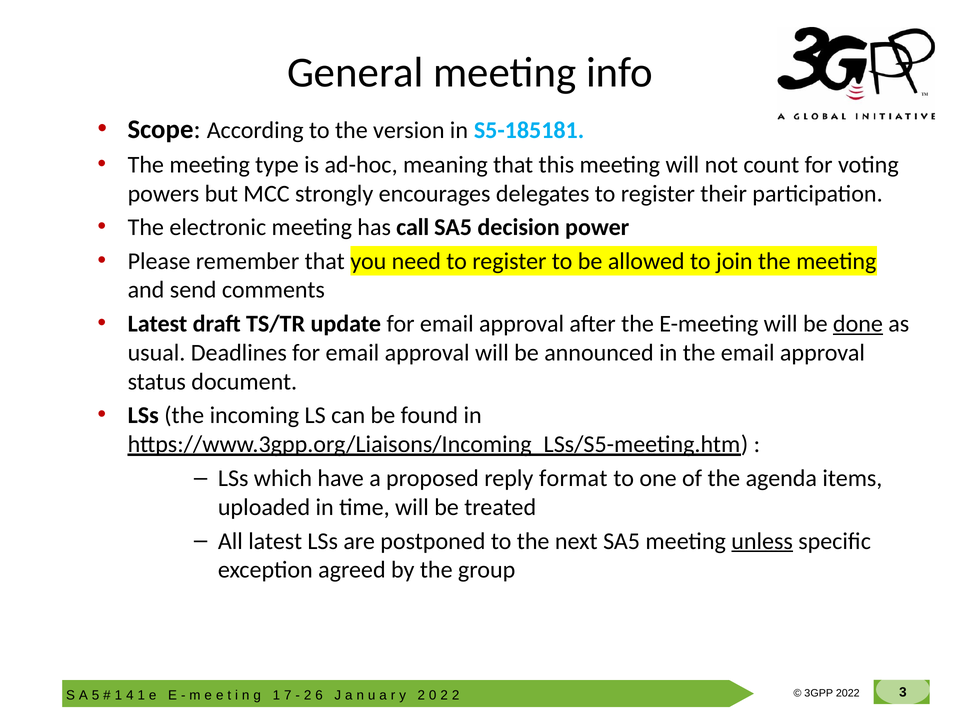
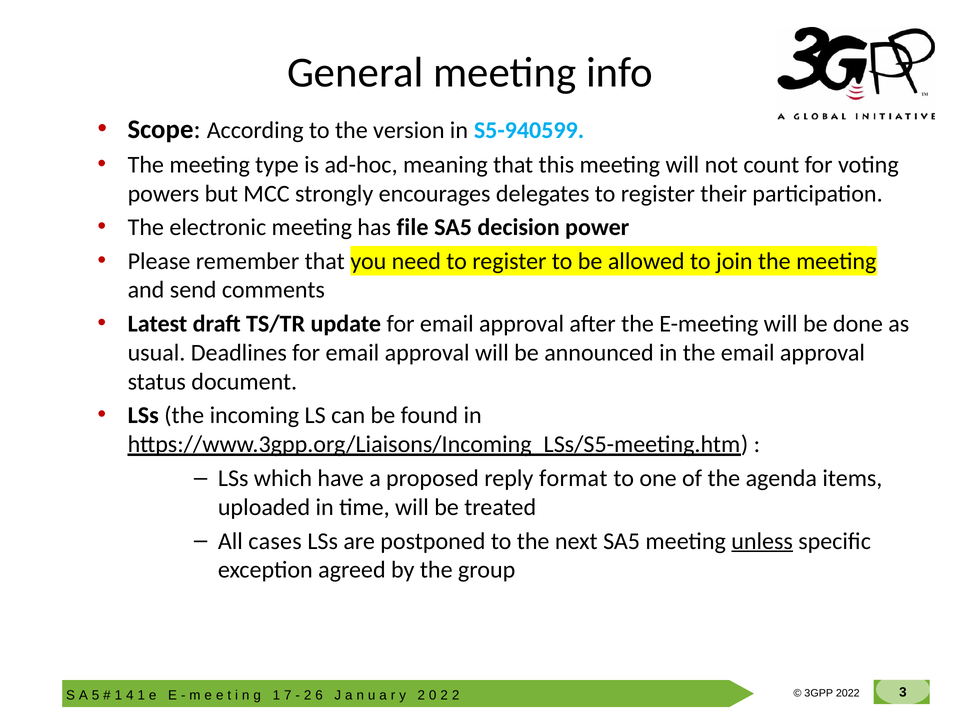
S5-185181: S5-185181 -> S5-940599 (529, 130)
call: call -> file (413, 227)
done underline: present -> none (858, 323)
All latest: latest -> cases (275, 541)
